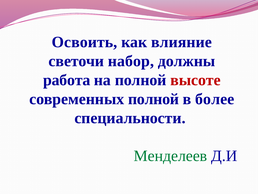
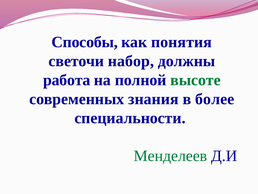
Освоить: Освоить -> Способы (85, 42)
влияние: влияние -> понятия (181, 42)
высоте colour: red -> green (196, 80)
современных полной: полной -> знания (153, 99)
